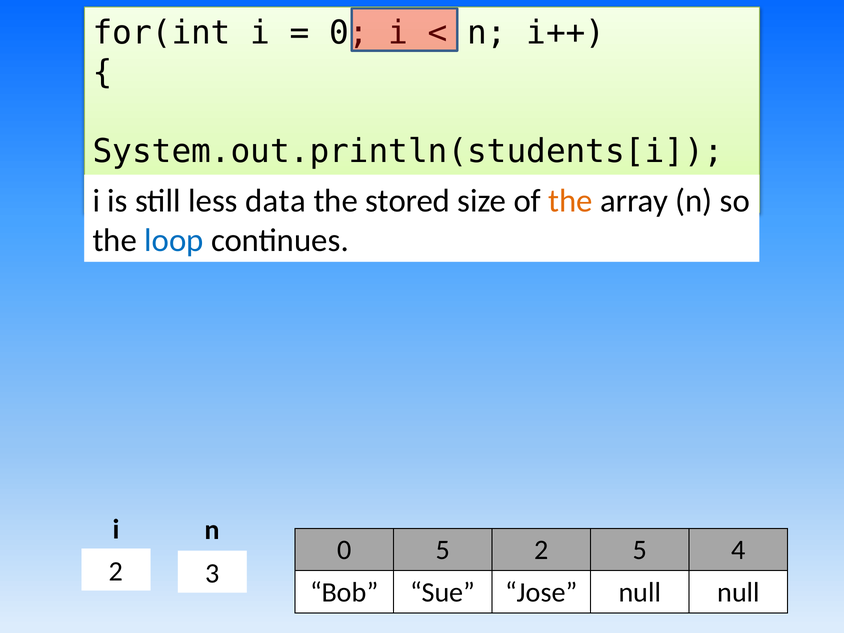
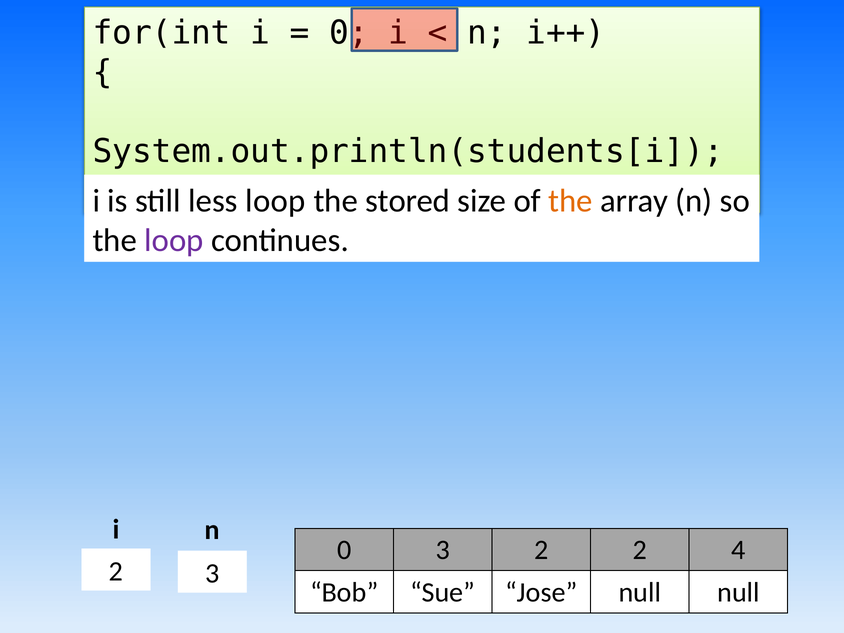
less data: data -> loop (275, 201)
loop colour: blue -> purple (174, 240)
0 5: 5 -> 3 (443, 550)
2 5: 5 -> 2 (640, 550)
